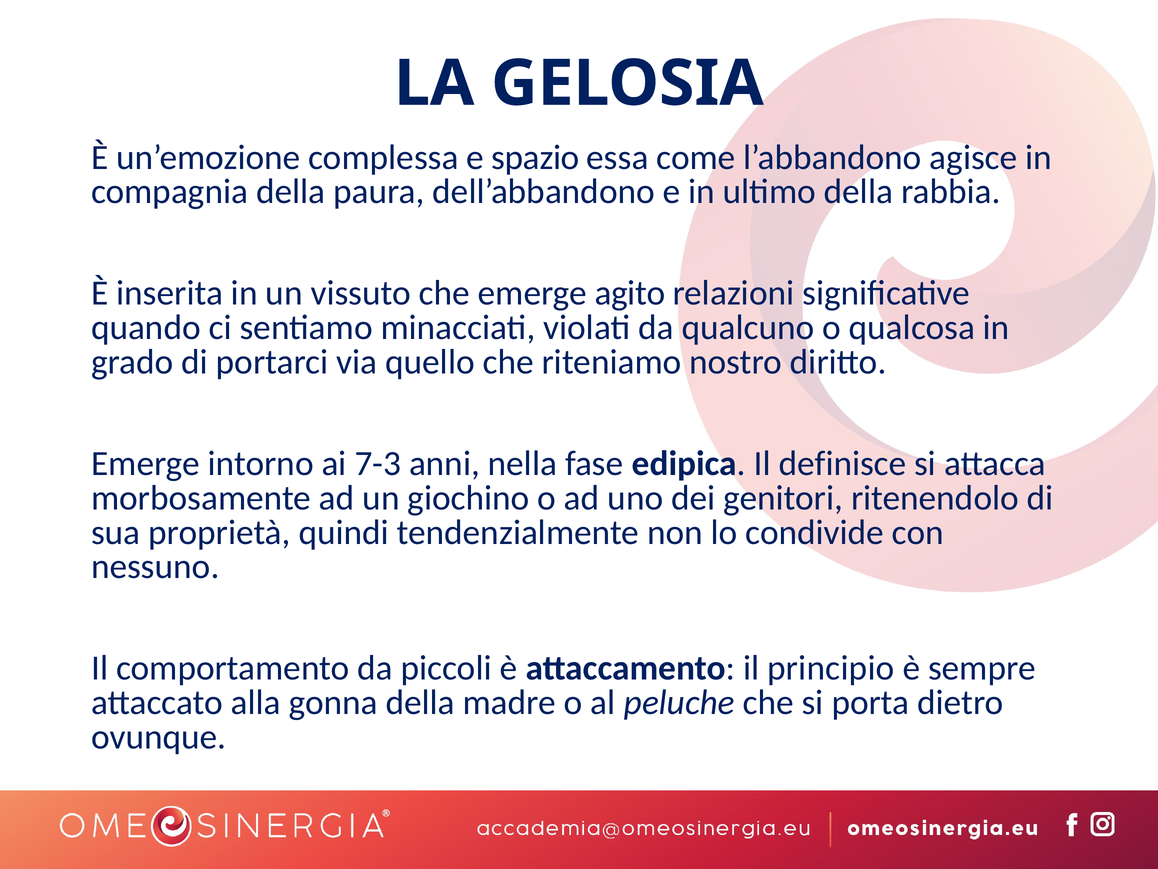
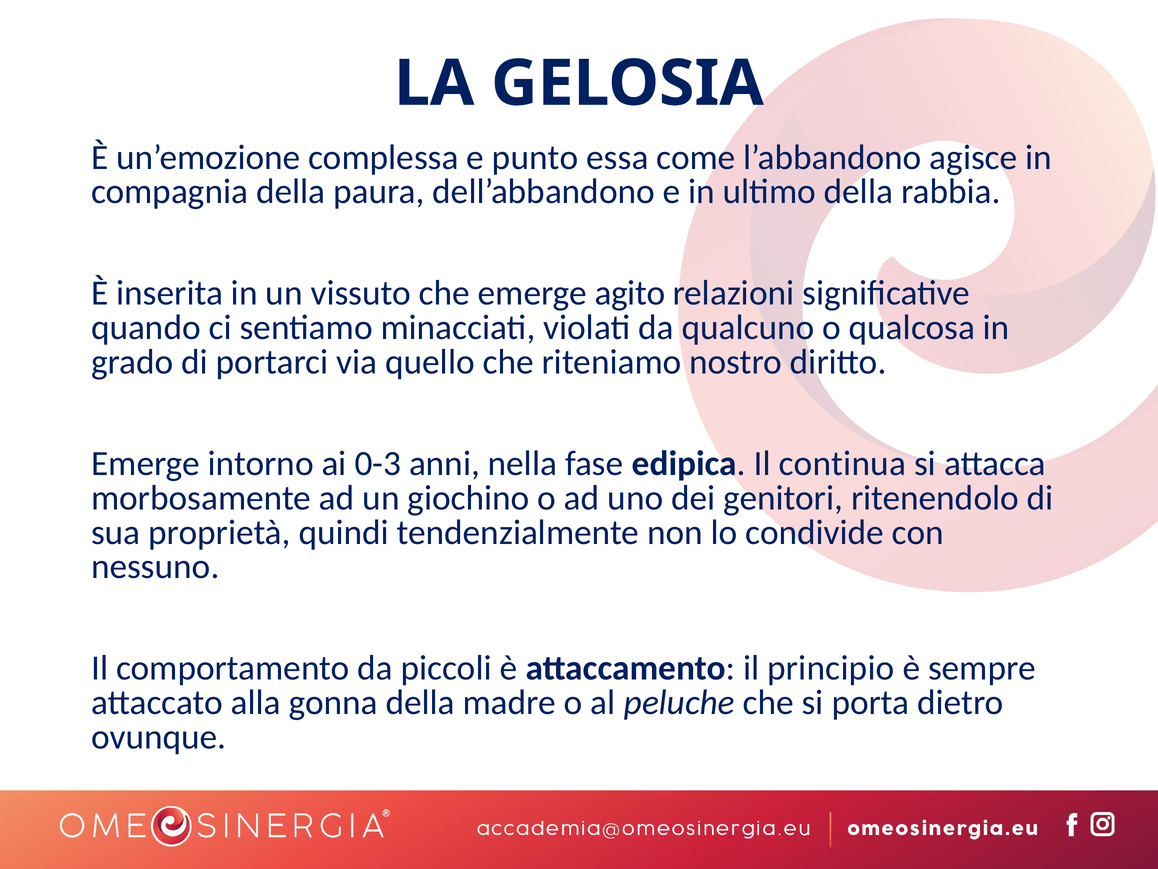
spazio: spazio -> punto (535, 157)
7-3: 7-3 -> 0-3 (378, 463)
definisce: definisce -> continua (842, 463)
